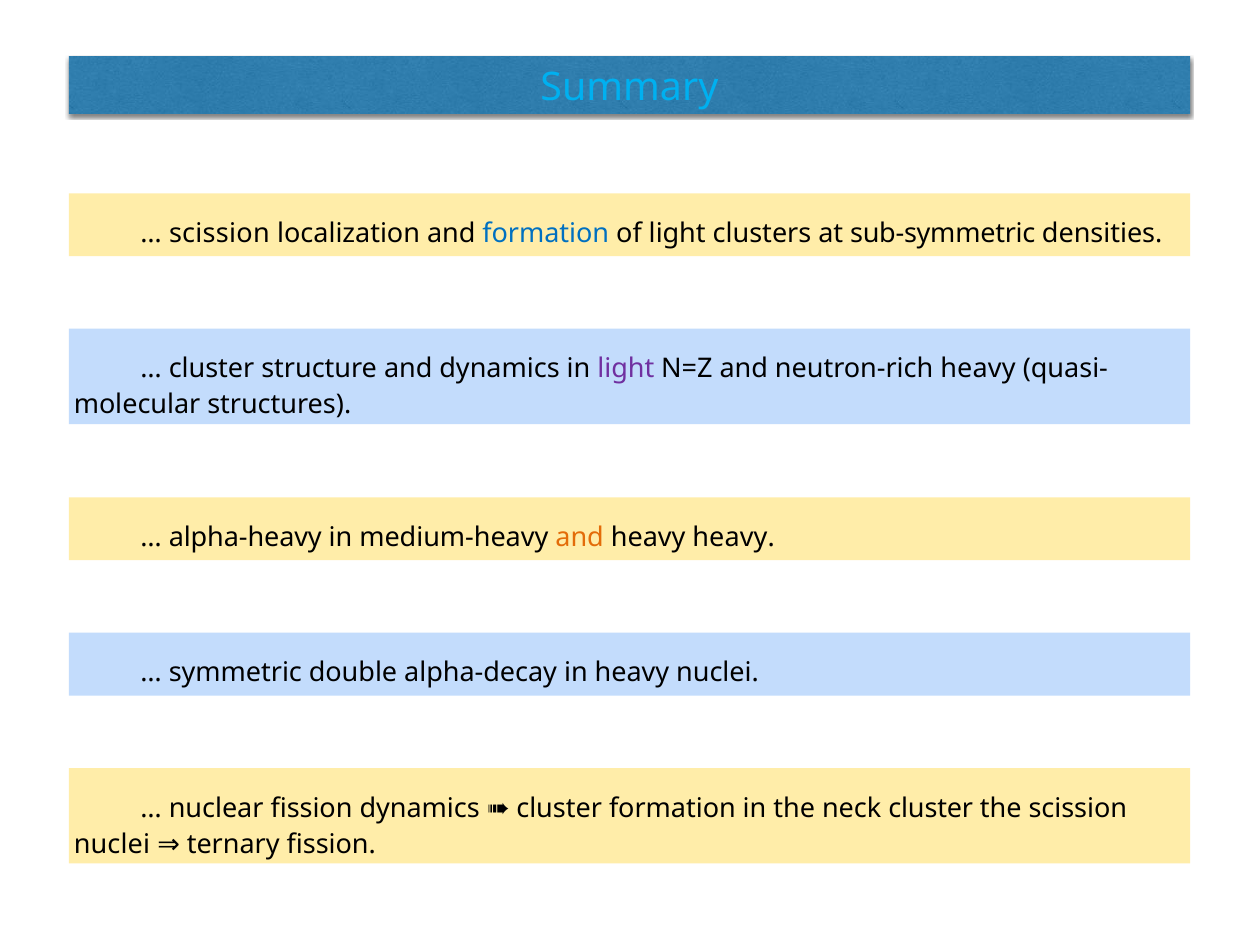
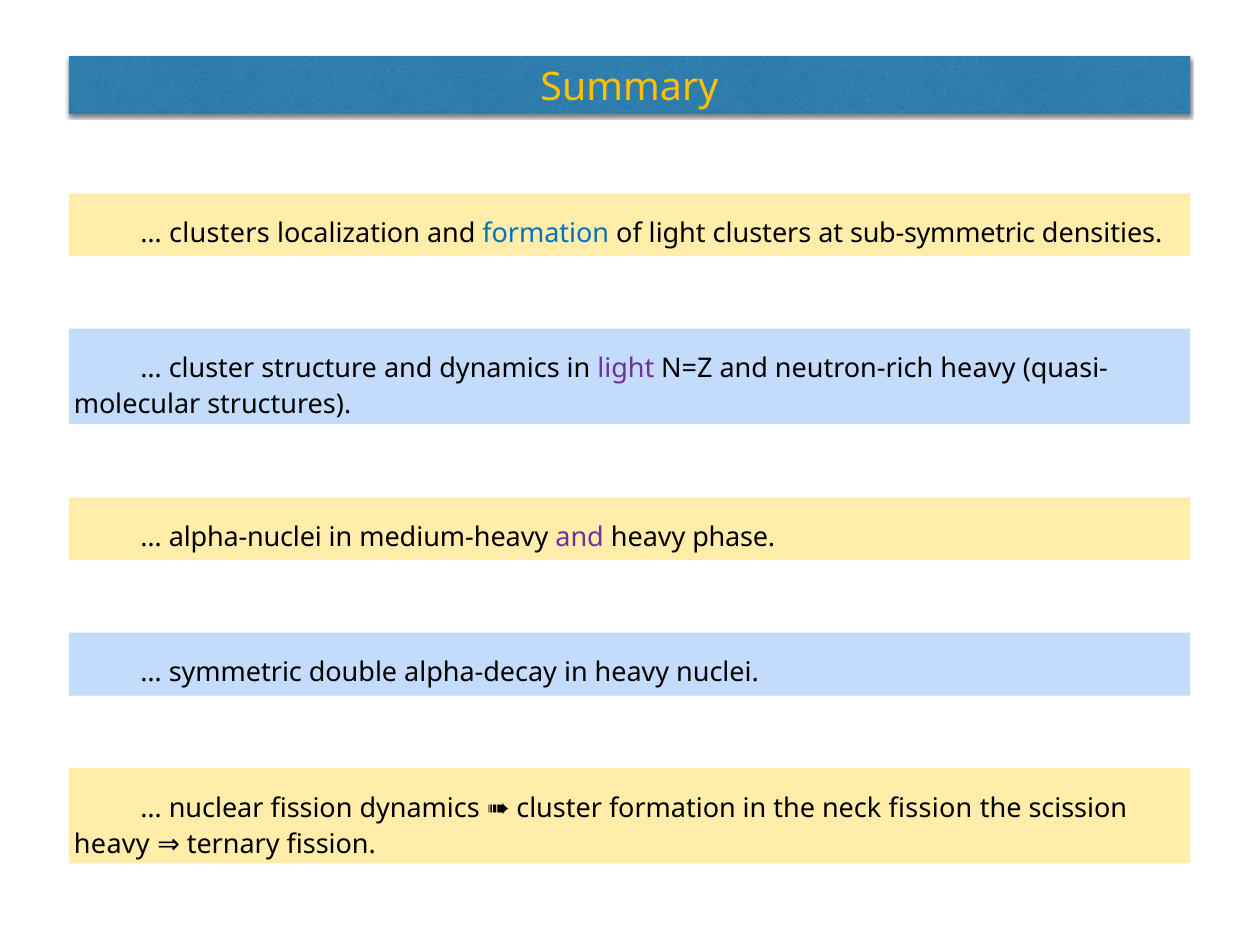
Summary colour: light blue -> yellow (629, 88)
scission: scission -> clusters (219, 234)
alpha-heavy: alpha-heavy -> alpha-nuclei (245, 538)
and colour: orange -> purple (580, 538)
heavy heavy: heavy -> phase (734, 538)
neck cluster: cluster -> fission (931, 809)
nuclei: nuclei -> heavy (112, 845)
